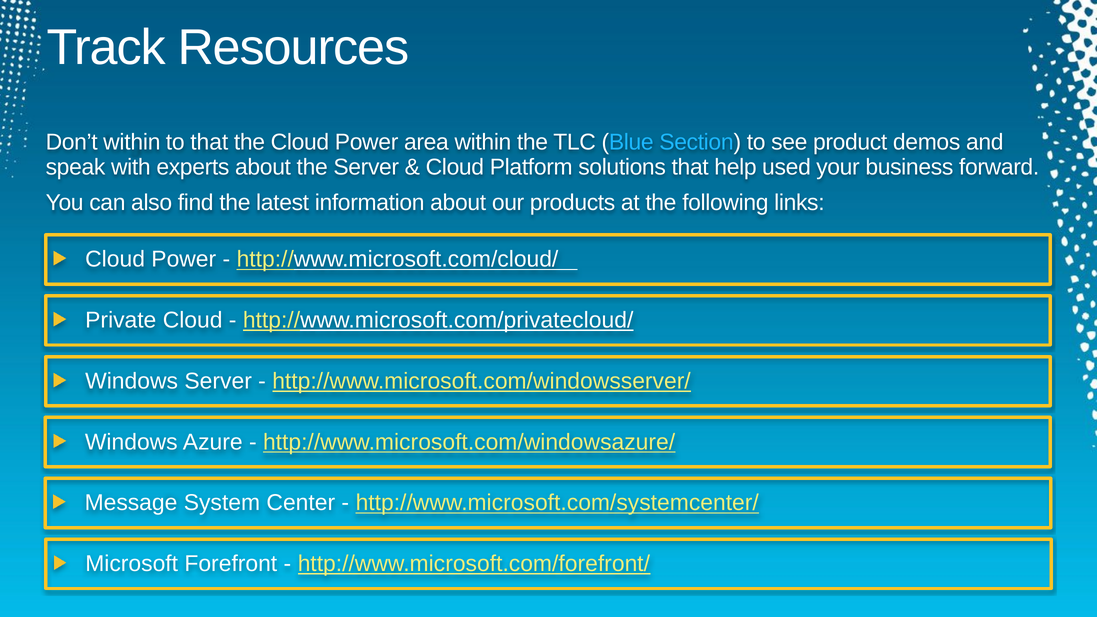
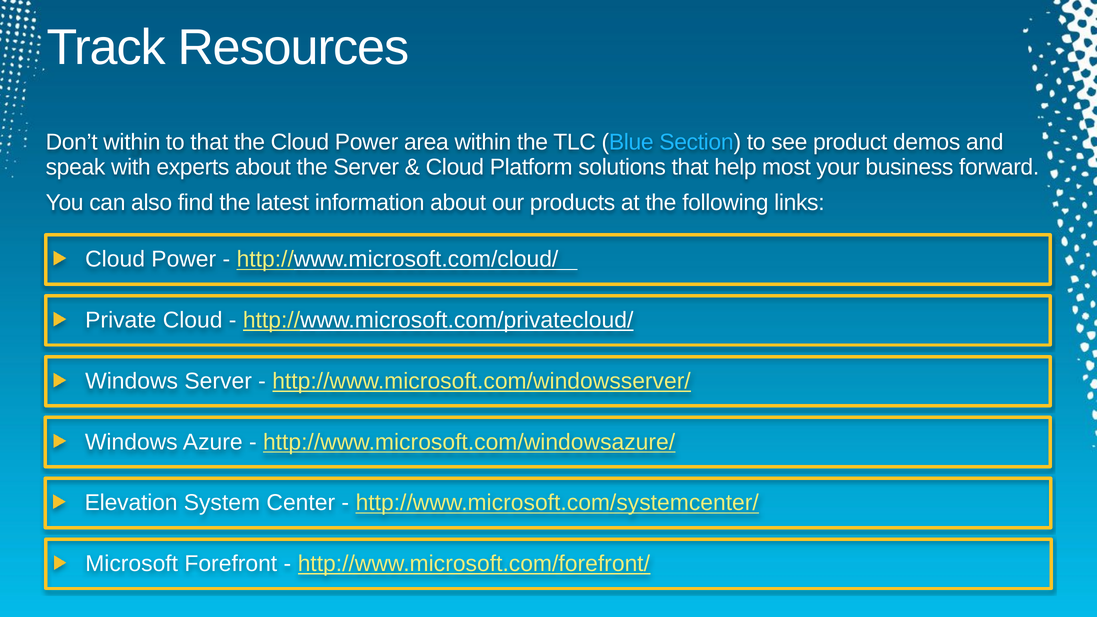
used: used -> most (786, 167)
Message: Message -> Elevation (131, 503)
